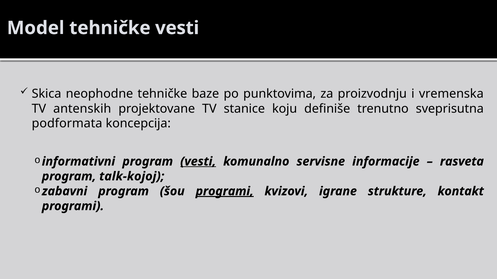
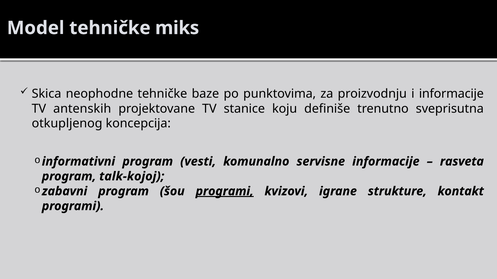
tehničke vesti: vesti -> miks (177, 28)
i vremenska: vremenska -> informacije (451, 94)
podformata: podformata -> otkupljenog (67, 124)
vesti underline: present -> none (198, 162)
